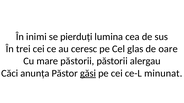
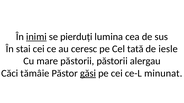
inimi underline: none -> present (36, 37)
trei: trei -> stai (23, 49)
glas: glas -> tată (135, 49)
oare: oare -> iesle (168, 49)
anunța: anunța -> tămâie (35, 74)
